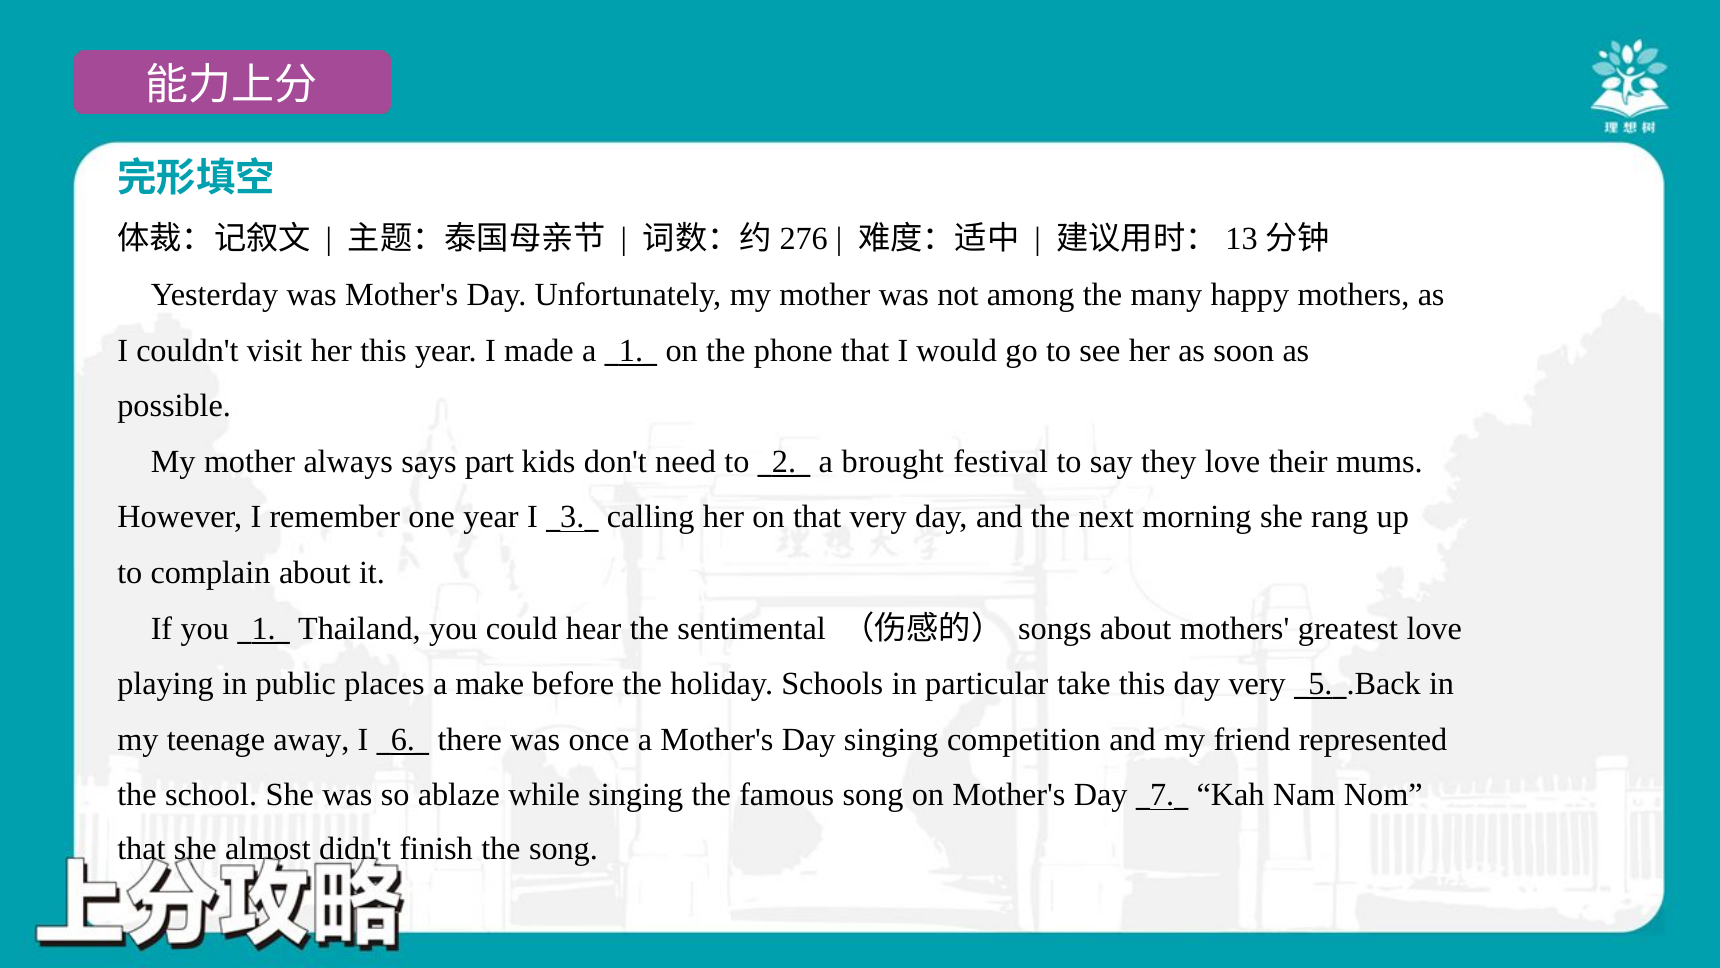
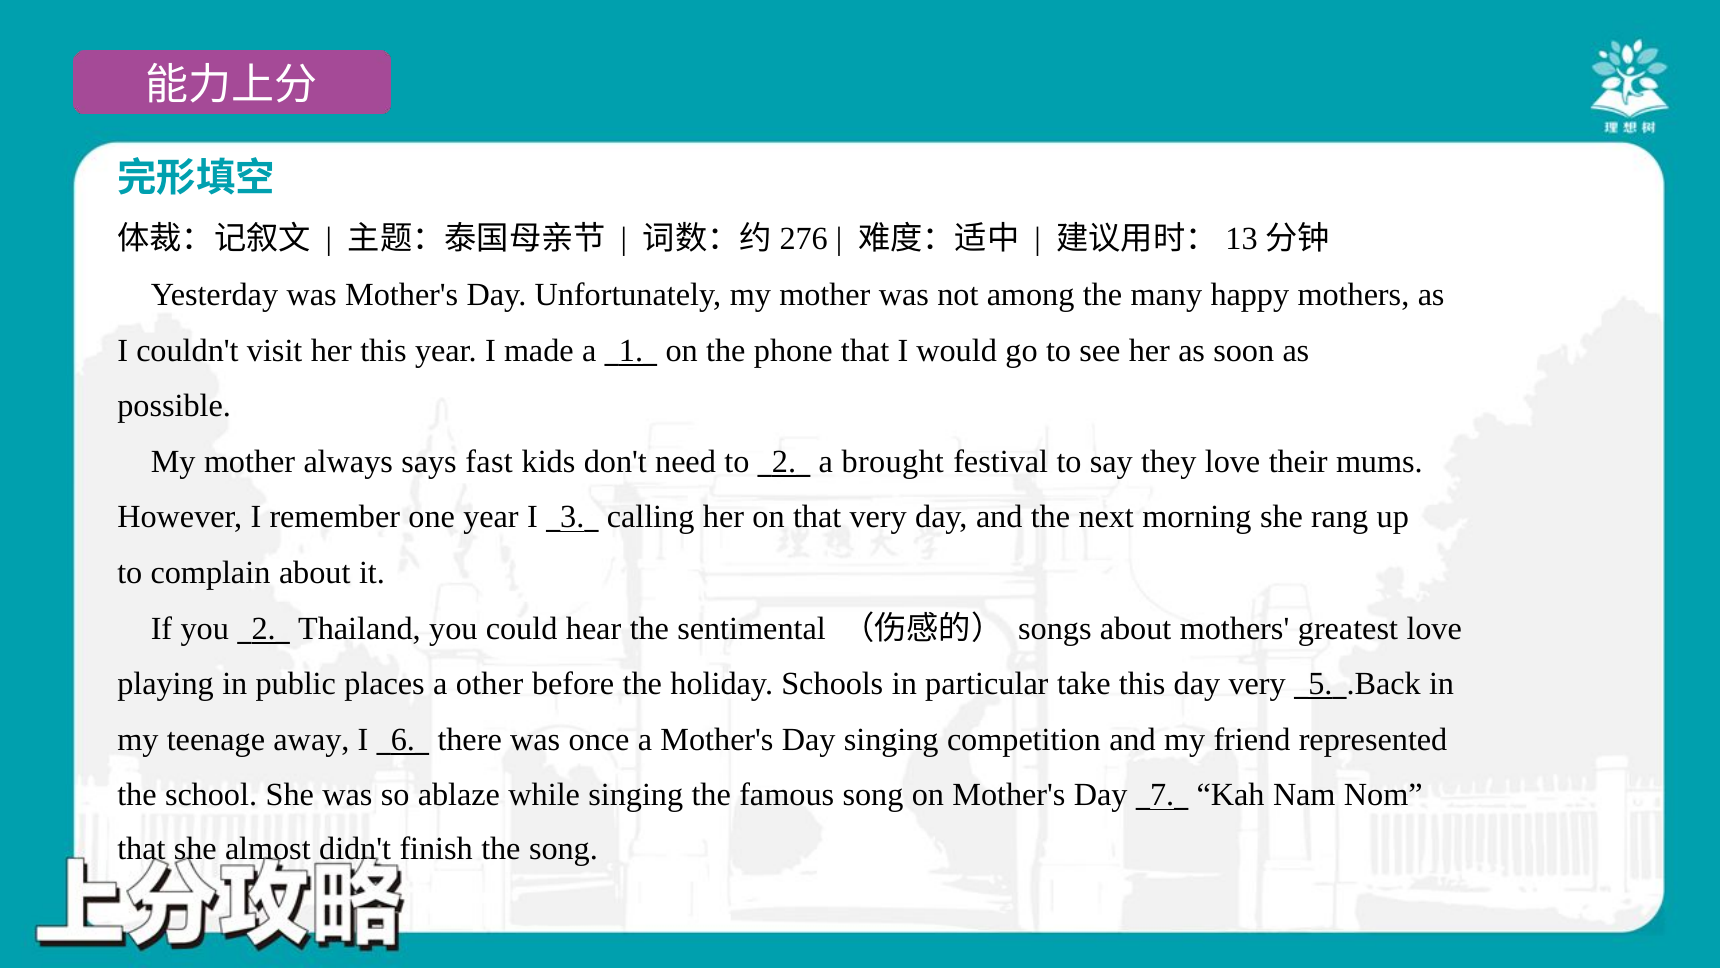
part: part -> fast (489, 461)
1: 1 -> 2 (264, 628)
make: make -> other (490, 684)
